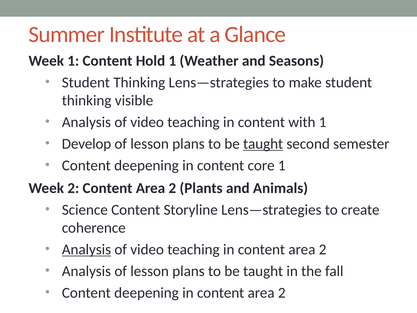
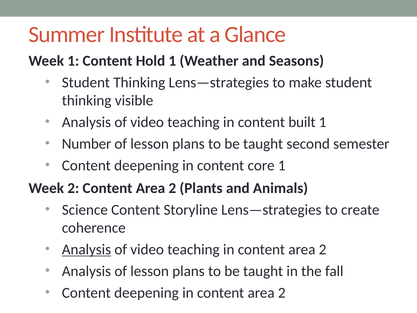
with: with -> built (302, 122)
Develop: Develop -> Number (87, 144)
taught underline: present -> none (263, 144)
